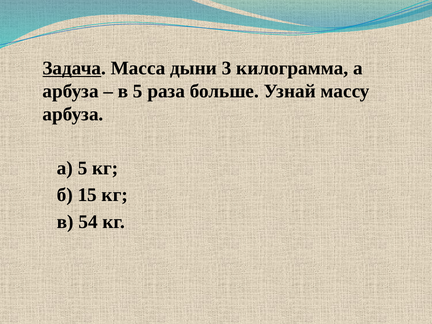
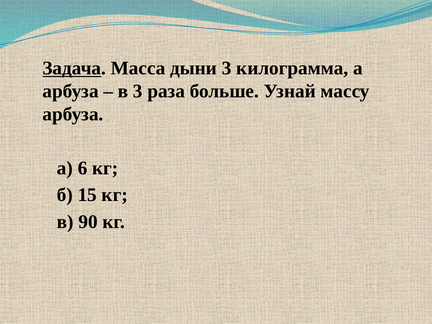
в 5: 5 -> 3 (138, 91)
а 5: 5 -> 6 (82, 168)
54: 54 -> 90 (88, 222)
